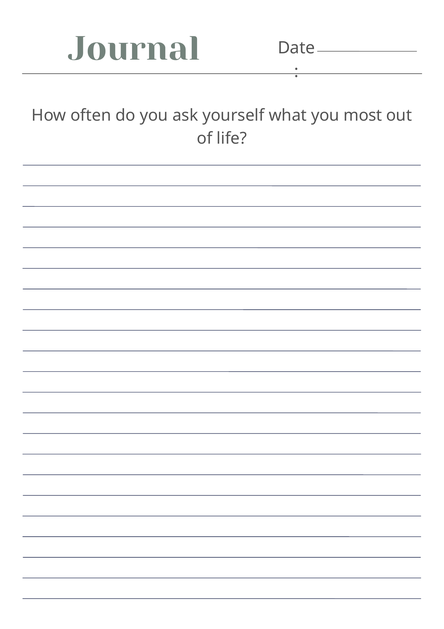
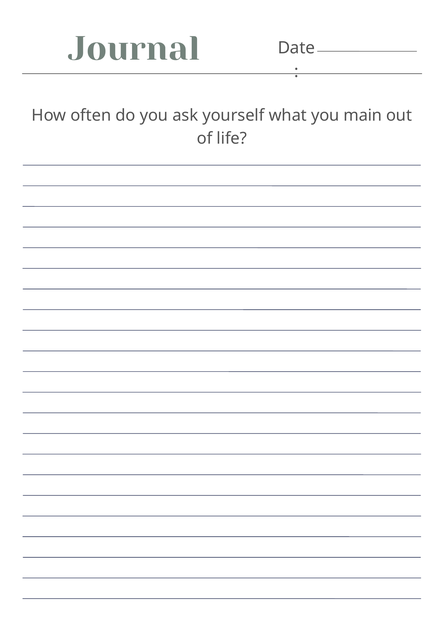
most: most -> main (363, 115)
